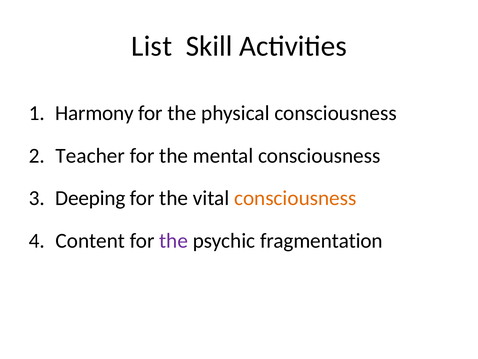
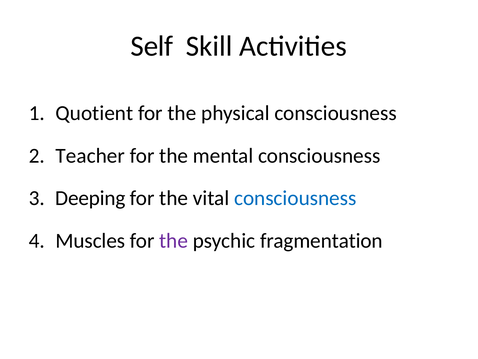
List: List -> Self (152, 46)
Harmony: Harmony -> Quotient (94, 113)
consciousness colour: orange -> blue (295, 198)
Content: Content -> Muscles (90, 240)
